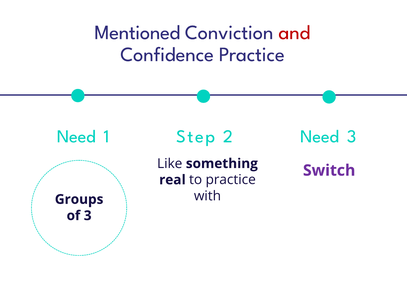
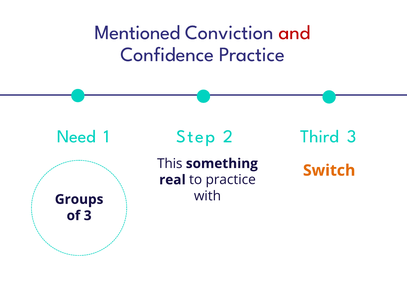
2 Need: Need -> Third (319, 136)
Like: Like -> This (170, 164)
Switch colour: purple -> orange (329, 171)
